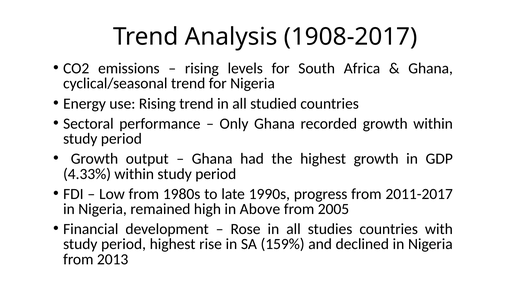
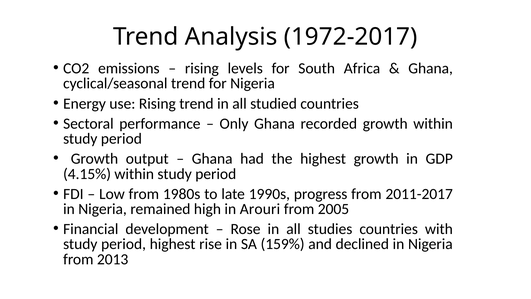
1908-2017: 1908-2017 -> 1972-2017 (351, 37)
4.33%: 4.33% -> 4.15% (87, 174)
Above: Above -> Arouri (260, 209)
